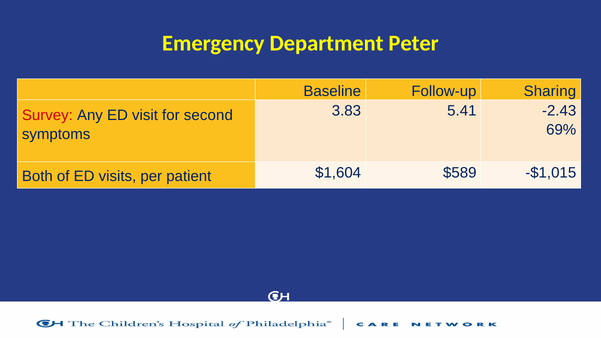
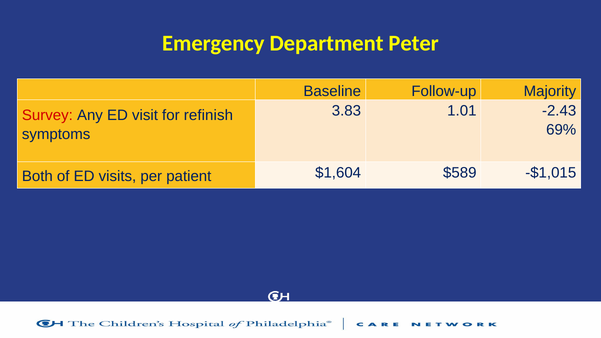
Sharing: Sharing -> Majority (550, 91)
5.41: 5.41 -> 1.01 (462, 111)
second: second -> refinish (208, 115)
